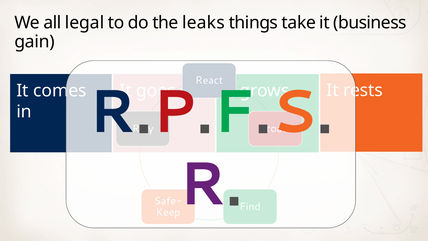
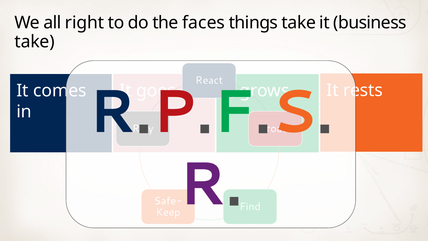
legal: legal -> right (85, 23)
leaks: leaks -> faces (204, 23)
gain: gain -> take (35, 42)
